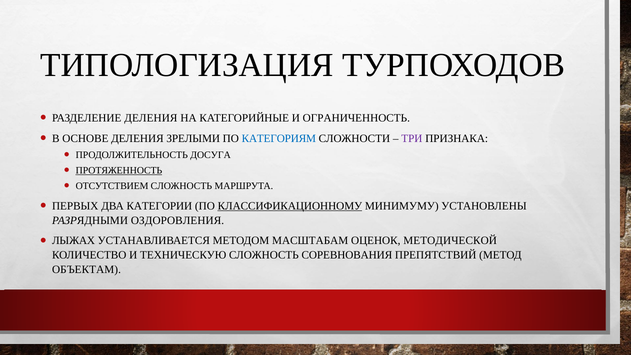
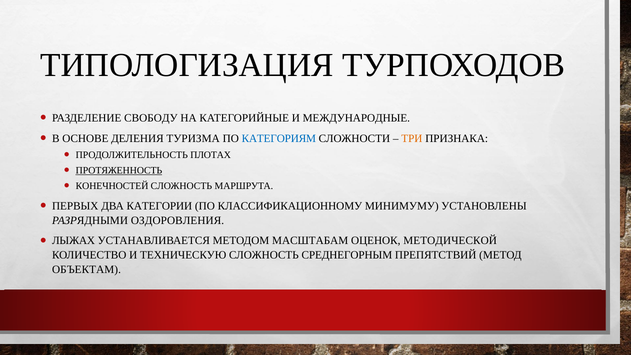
РАЗДЕЛЕНИЕ ДЕЛЕНИЯ: ДЕЛЕНИЯ -> СВОБОДУ (151, 118)
ОГРАНИЧЕННОСТЬ: ОГРАНИЧЕННОСТЬ -> МЕЖДУНАРОДНЫЕ (356, 118)
ЗРЕЛЫМИ: ЗРЕЛЫМИ -> ТУРИЗМА (193, 138)
ТРИ colour: purple -> orange (412, 138)
ДОСУГА: ДОСУГА -> ПЛОТАХ (211, 155)
ОТСУТСТВИЕМ: ОТСУТСТВИЕМ -> КОНЕЧНОСТЕЙ (112, 186)
КЛАССИФИКАЦИОННОМУ underline: present -> none (290, 206)
СОРЕВНОВАНИЯ: СОРЕВНОВАНИЯ -> СРЕДНЕГОРНЫМ (347, 255)
